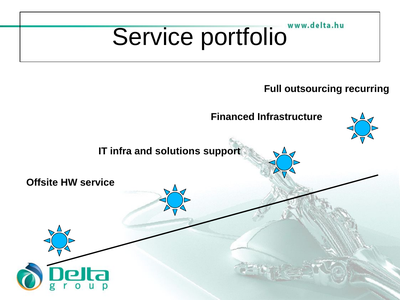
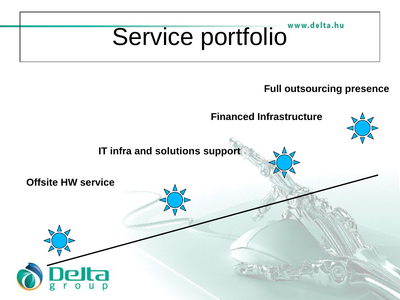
recurring: recurring -> presence (367, 89)
